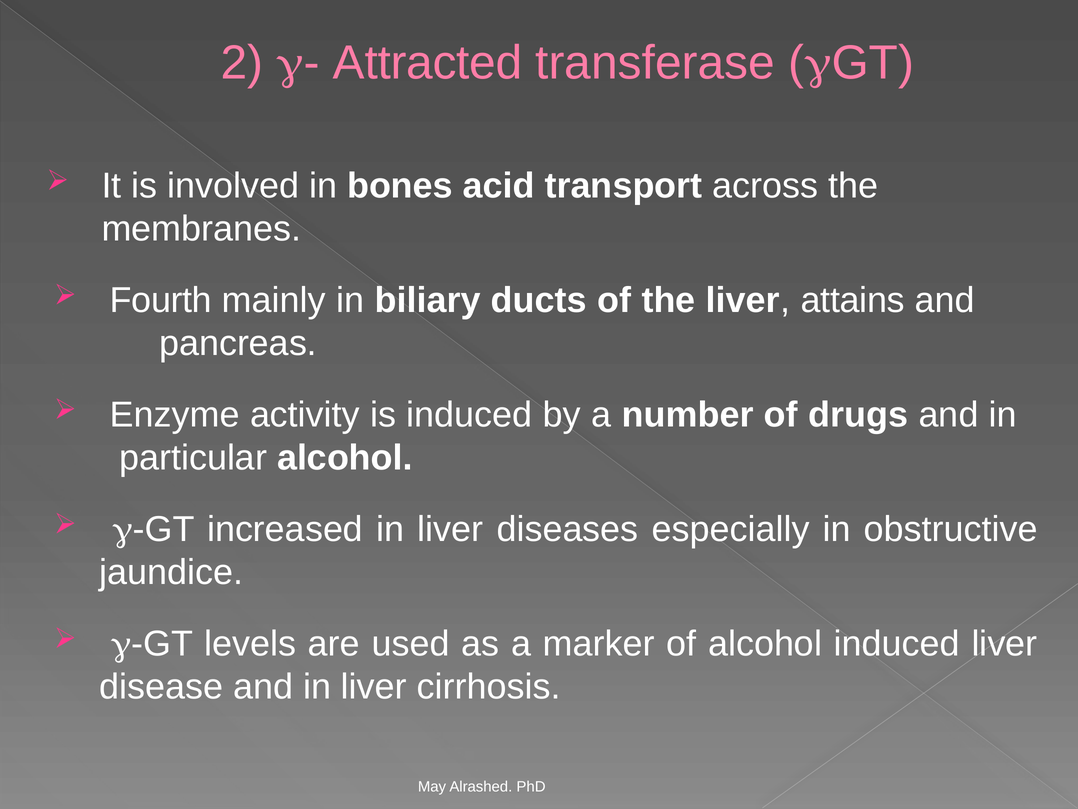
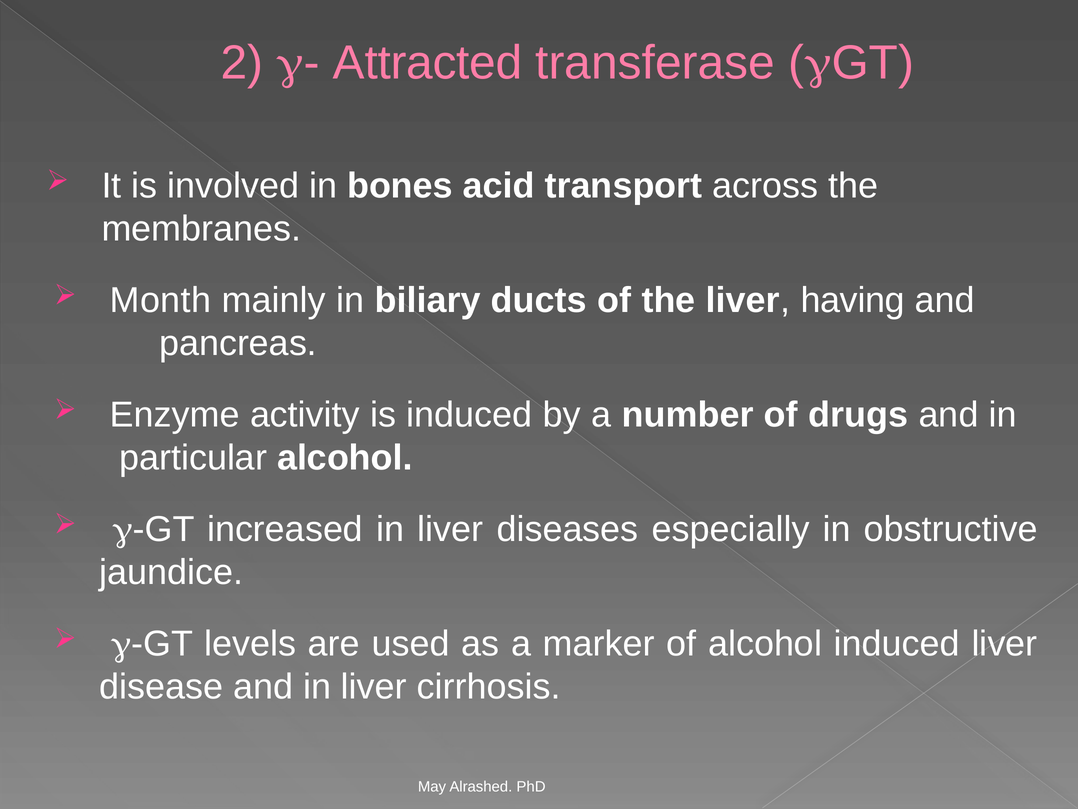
Fourth: Fourth -> Month (160, 300)
attains: attains -> having (853, 300)
